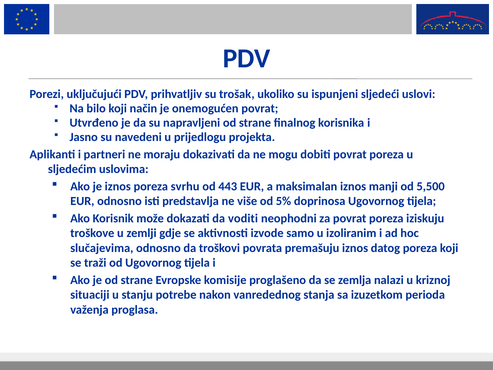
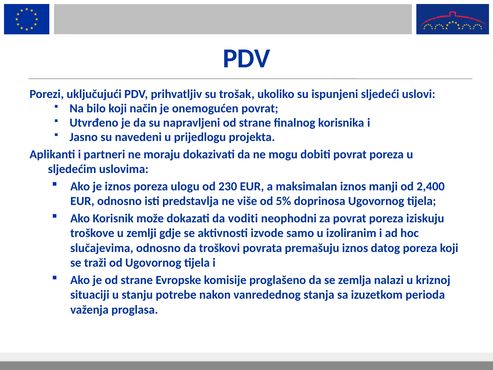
svrhu: svrhu -> ulogu (185, 186)
443: 443 -> 230 (228, 186)
5,500: 5,500 -> 2,400 (431, 186)
